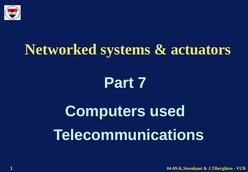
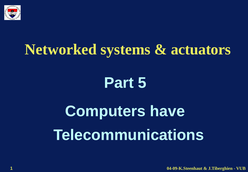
7: 7 -> 5 (142, 83)
used: used -> have (167, 111)
